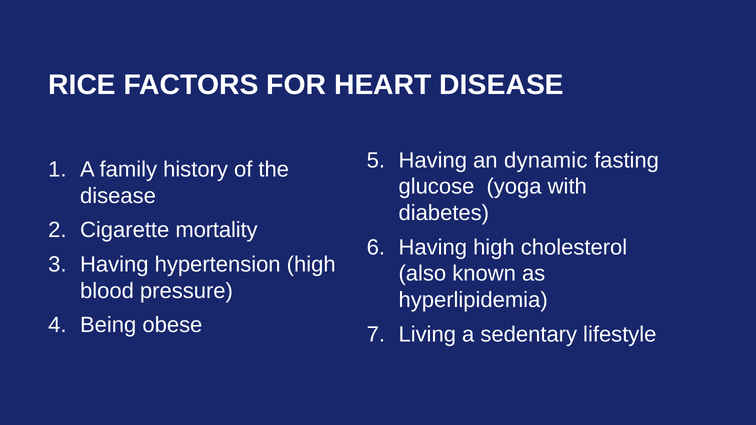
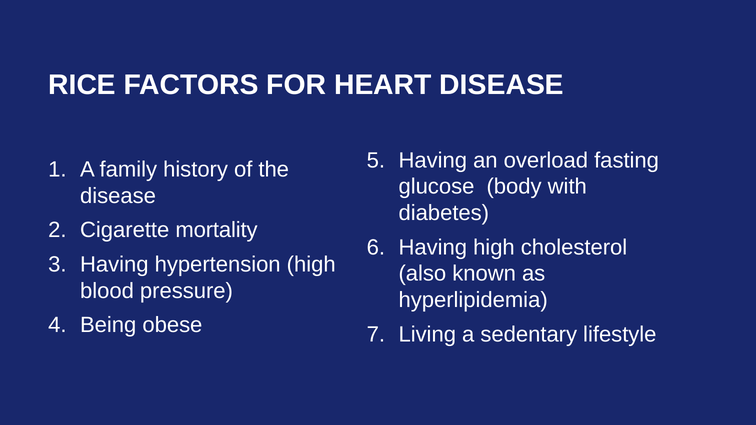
dynamic: dynamic -> overload (546, 160)
yoga: yoga -> body (514, 187)
